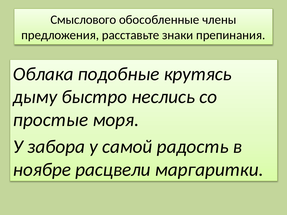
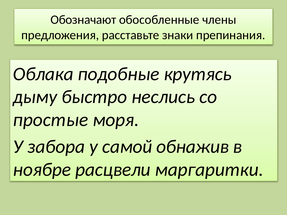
Смыслового: Смыслового -> Обозначают (83, 20)
радость: радость -> обнажив (193, 147)
